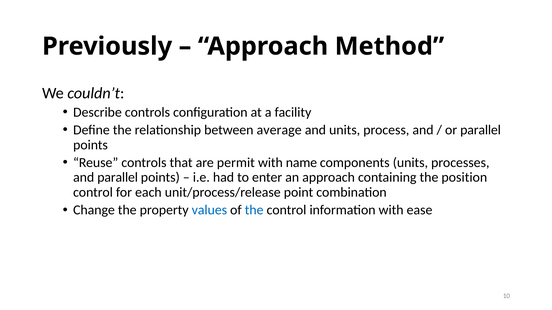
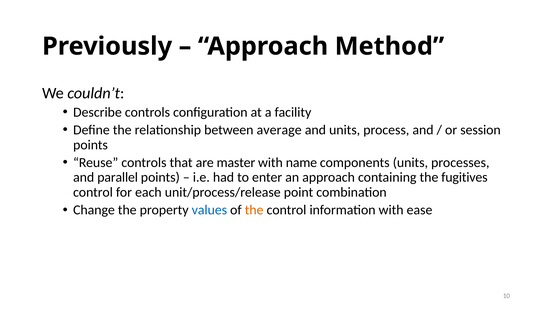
or parallel: parallel -> session (480, 130)
permit: permit -> master (236, 163)
position: position -> fugitives (464, 178)
the colour: blue -> orange (254, 210)
